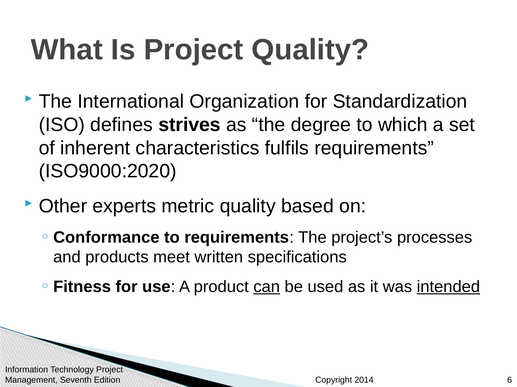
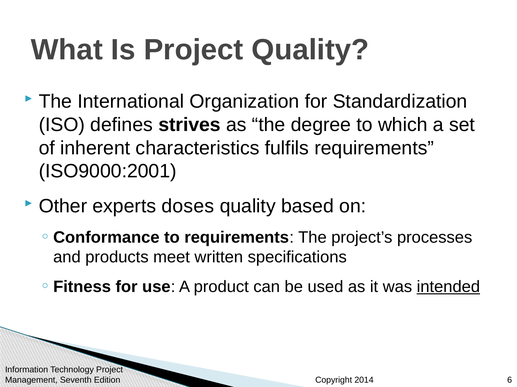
ISO9000:2020: ISO9000:2020 -> ISO9000:2001 (108, 172)
metric: metric -> doses (188, 207)
can underline: present -> none (267, 287)
